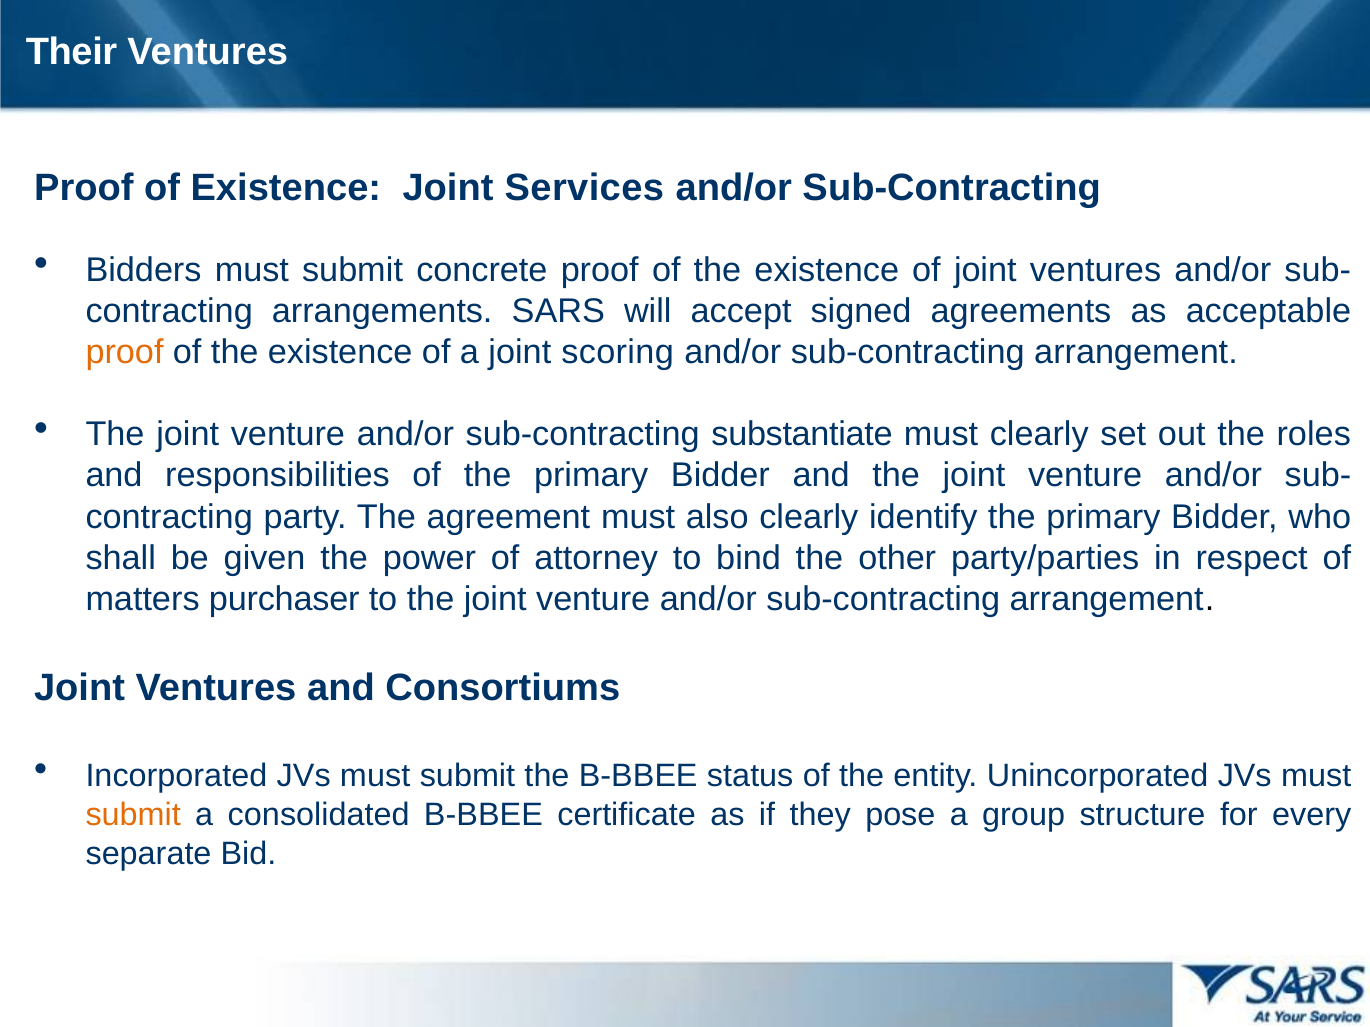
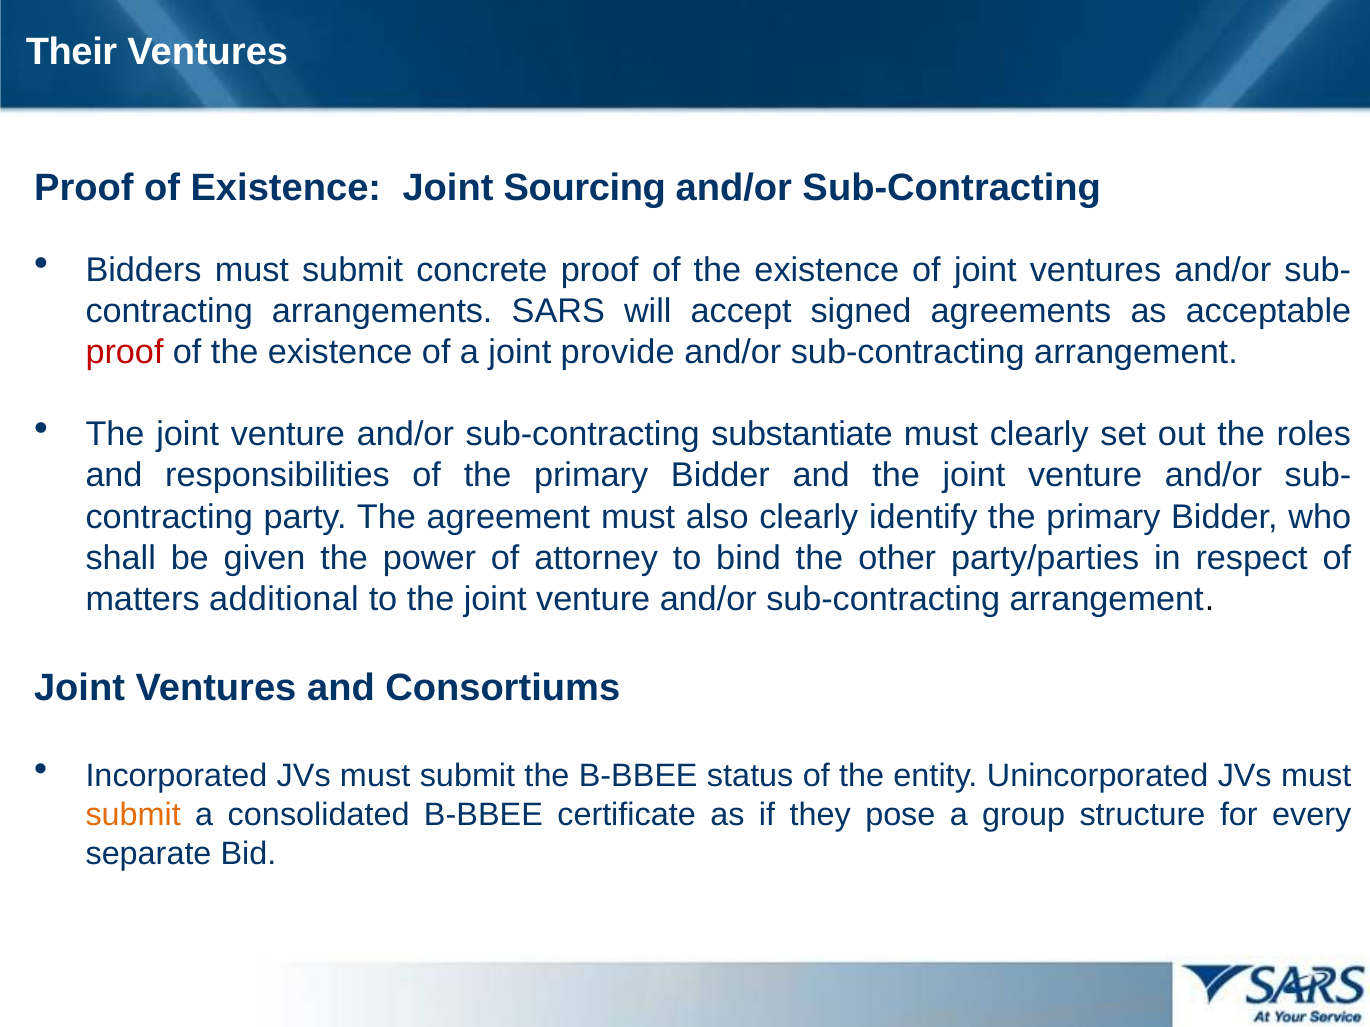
Services: Services -> Sourcing (585, 188)
proof colour: orange -> red (125, 353)
scoring: scoring -> provide (618, 353)
purchaser: purchaser -> additional (284, 599)
